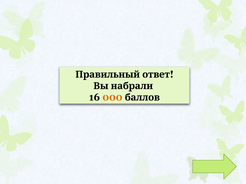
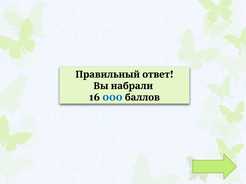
000 colour: orange -> blue (112, 98)
